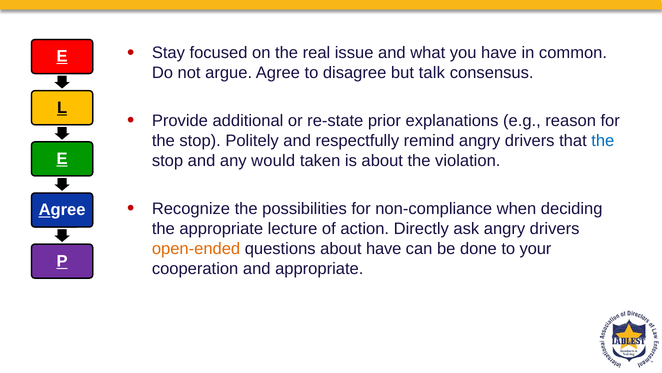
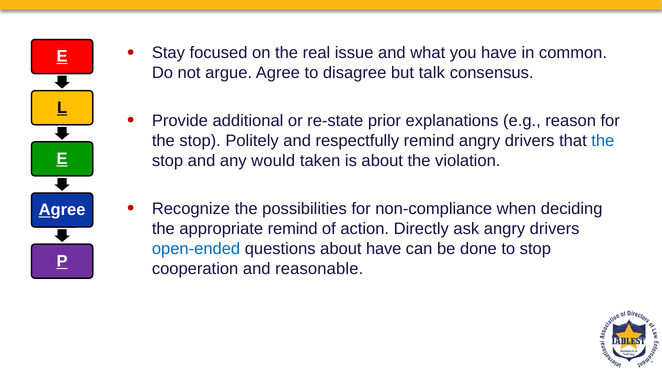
appropriate lecture: lecture -> remind (293, 228)
open-ended colour: orange -> blue (196, 248)
to your: your -> stop (535, 248)
and appropriate: appropriate -> reasonable (319, 268)
